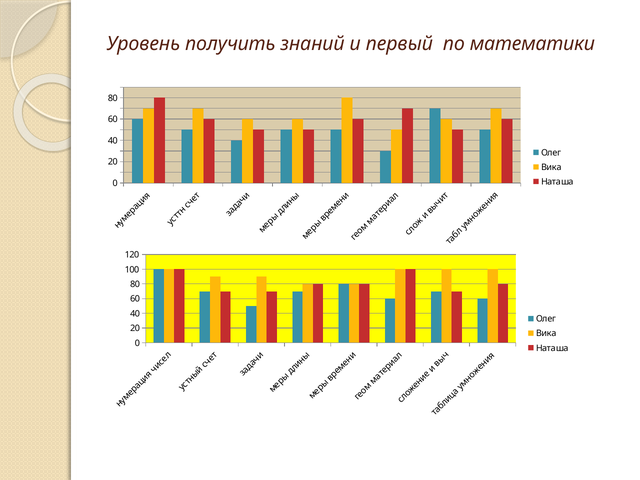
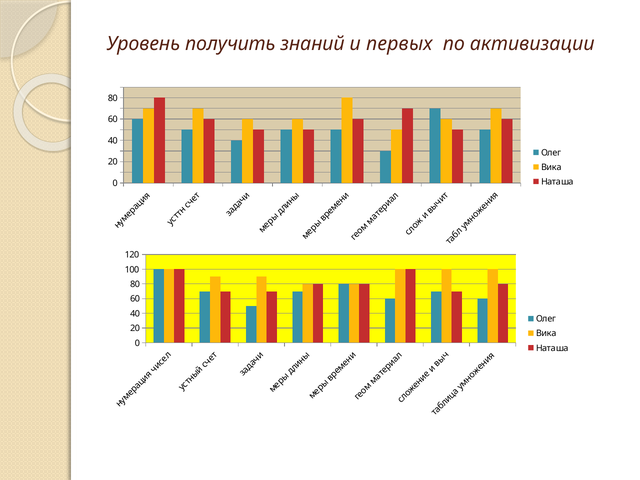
первый: первый -> первых (399, 44)
математики: математики -> активизации (532, 44)
